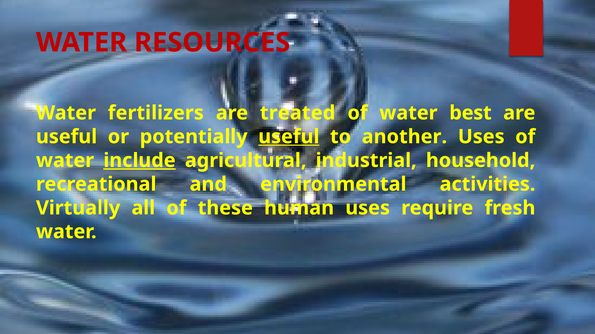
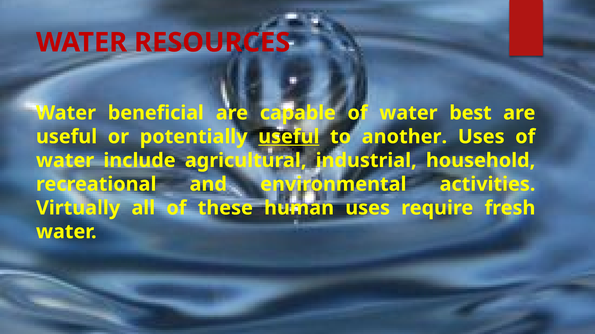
fertilizers: fertilizers -> beneficial (156, 113)
treated: treated -> capable (298, 113)
include underline: present -> none (139, 161)
